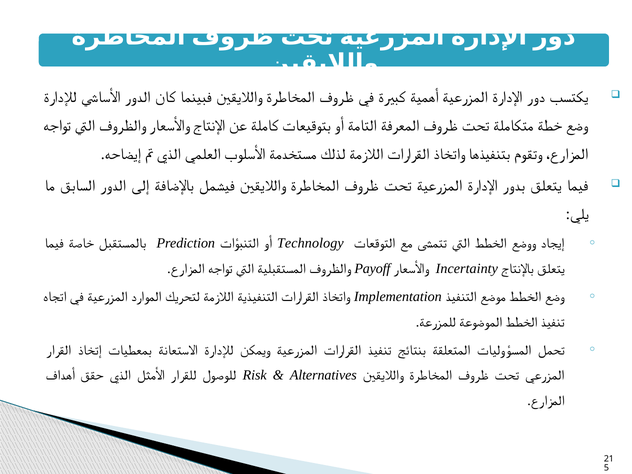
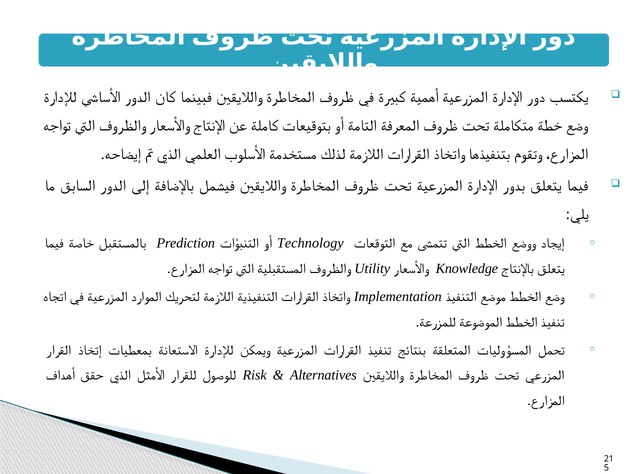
Payoff: Payoff -> Utility (372, 269)
Incertainty: Incertainty -> Knowledge (467, 269)
